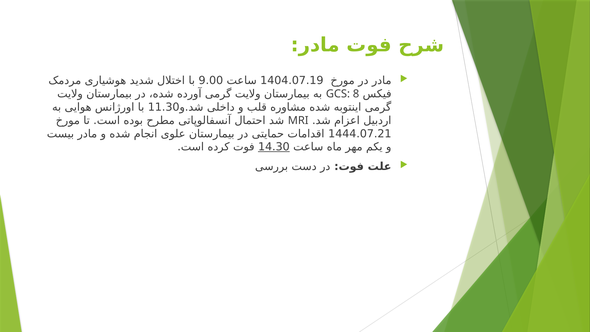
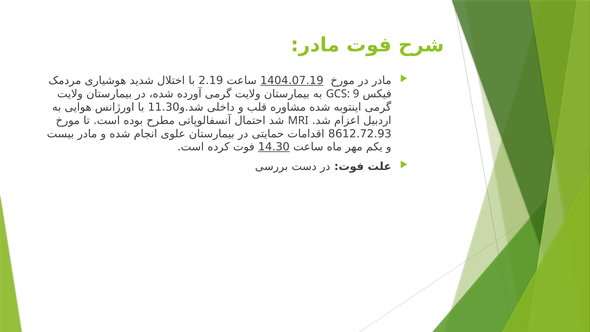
9.00: 9.00 -> 2.19 (211, 81)
1404.07.19 underline: none -> present (292, 81)
8: 8 -> 9 (356, 94)
1444.07.21: 1444.07.21 -> 8612.72.93 (360, 134)
